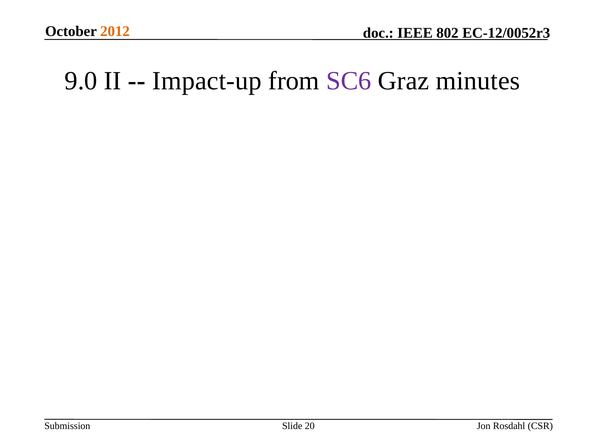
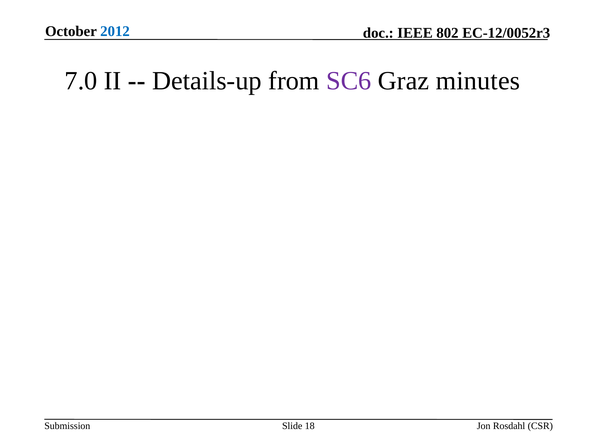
2012 colour: orange -> blue (115, 31)
9.0: 9.0 -> 7.0 (81, 81)
Impact-up: Impact-up -> Details-up (207, 81)
20: 20 -> 18 (310, 426)
